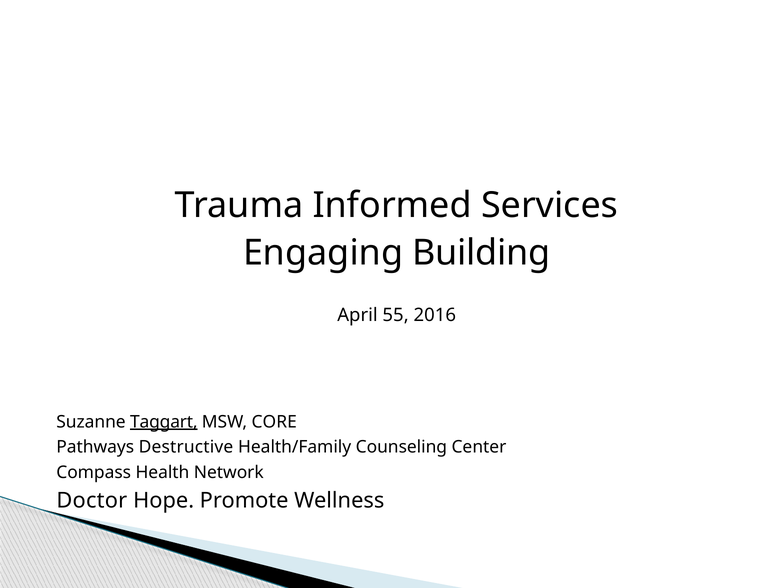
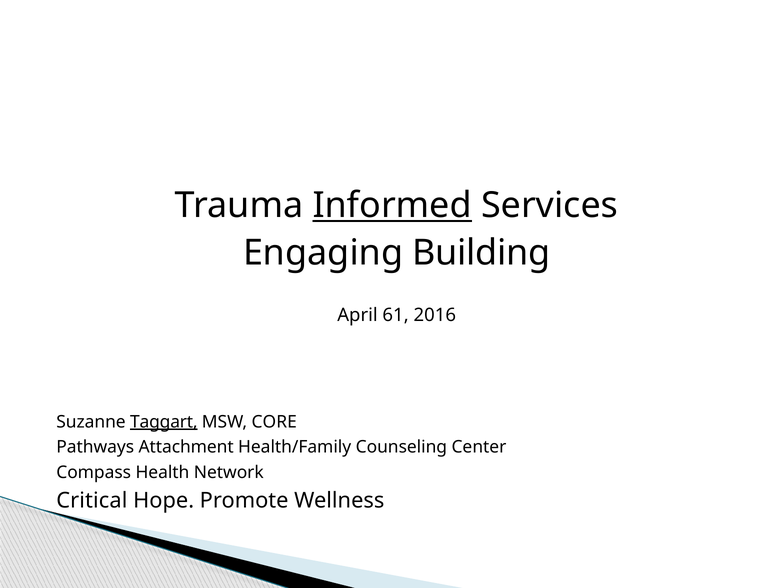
Informed underline: none -> present (392, 205)
55: 55 -> 61 (396, 315)
Destructive: Destructive -> Attachment (186, 447)
Doctor: Doctor -> Critical (92, 500)
